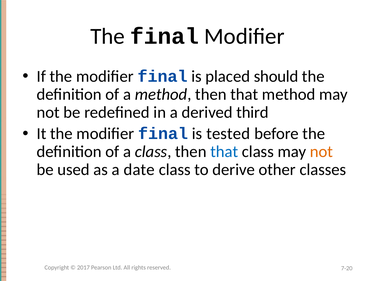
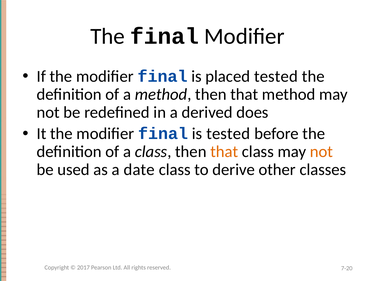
placed should: should -> tested (276, 76)
third: third -> does (252, 112)
that colour: blue -> orange (224, 152)
